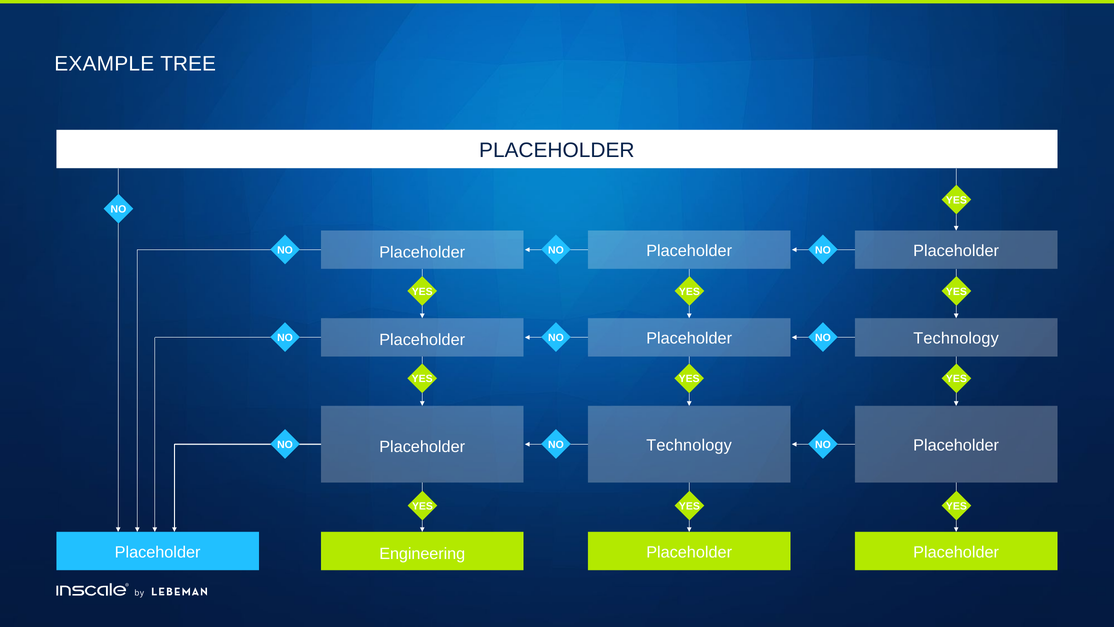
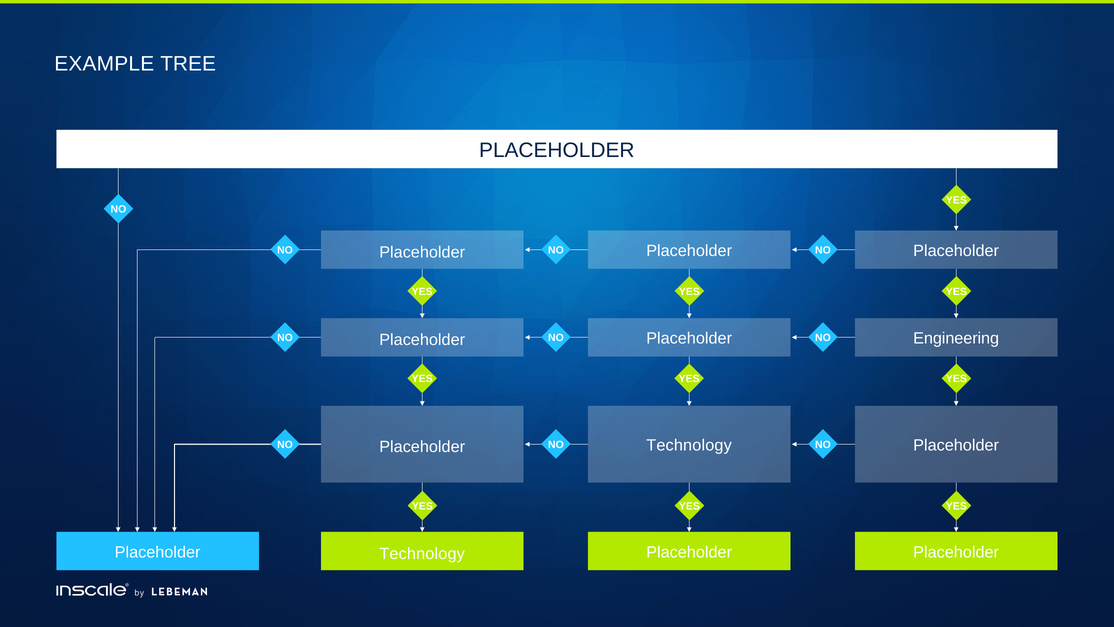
Technology: Technology -> Engineering (956, 338)
Engineering: Engineering -> Technology (422, 554)
